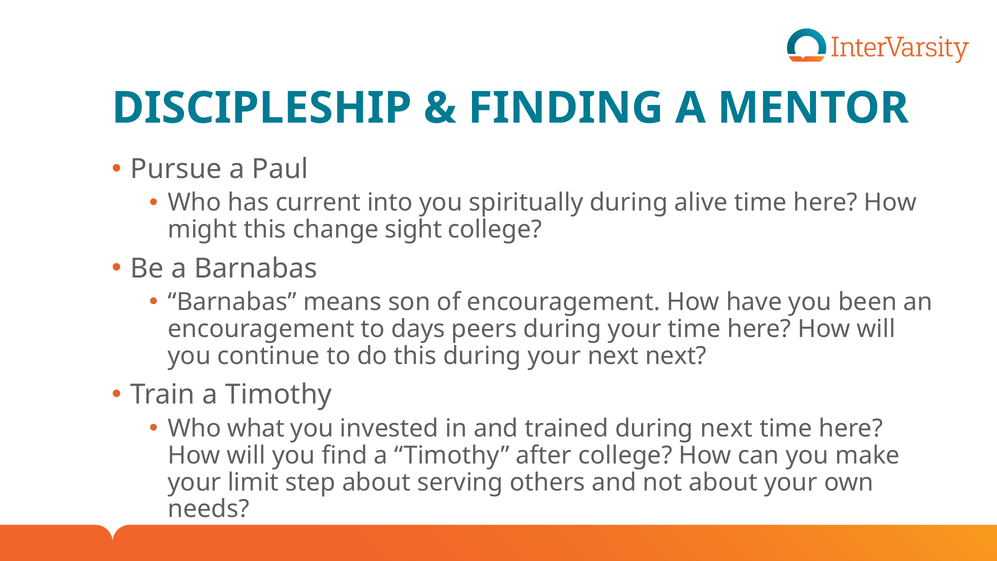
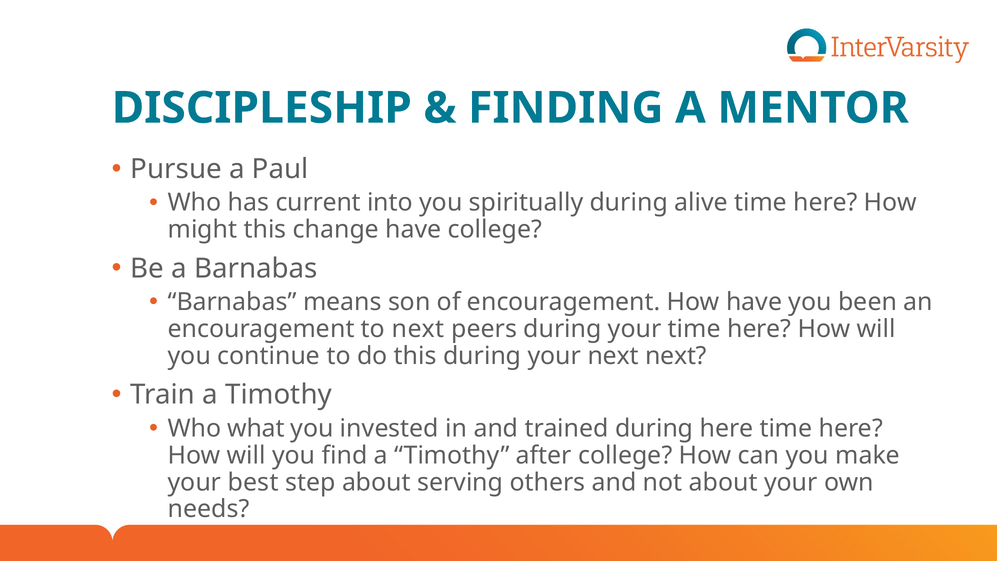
change sight: sight -> have (413, 230)
to days: days -> next (418, 329)
during next: next -> here (727, 428)
limit: limit -> best (253, 482)
